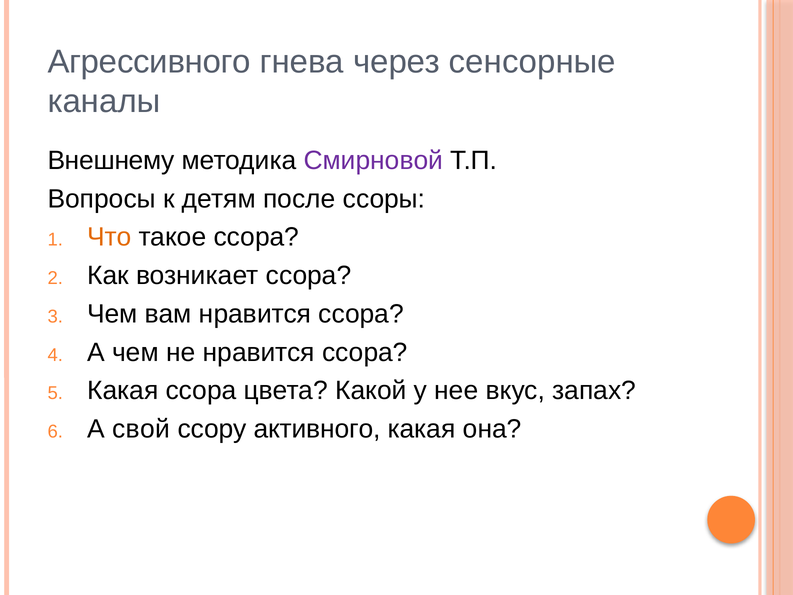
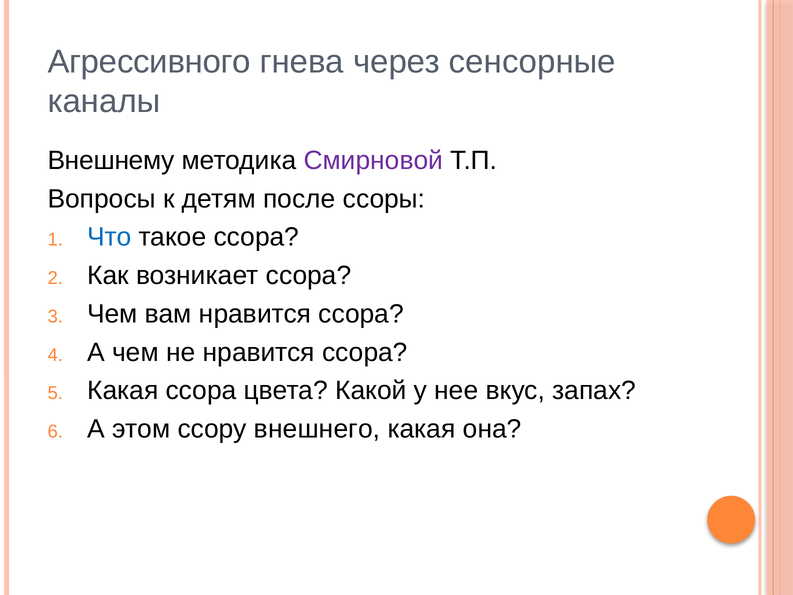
Что colour: orange -> blue (109, 237)
свой: свой -> этом (141, 429)
активного: активного -> внешнего (317, 429)
